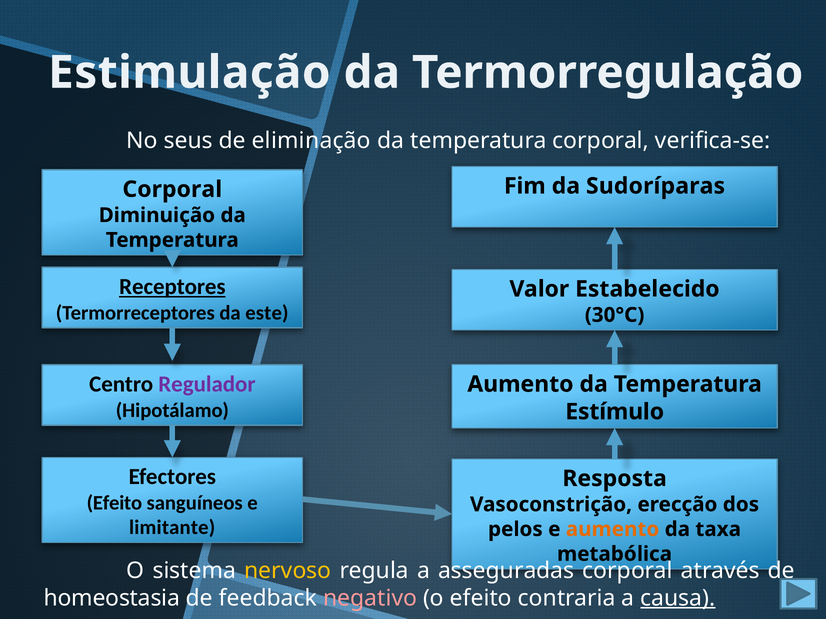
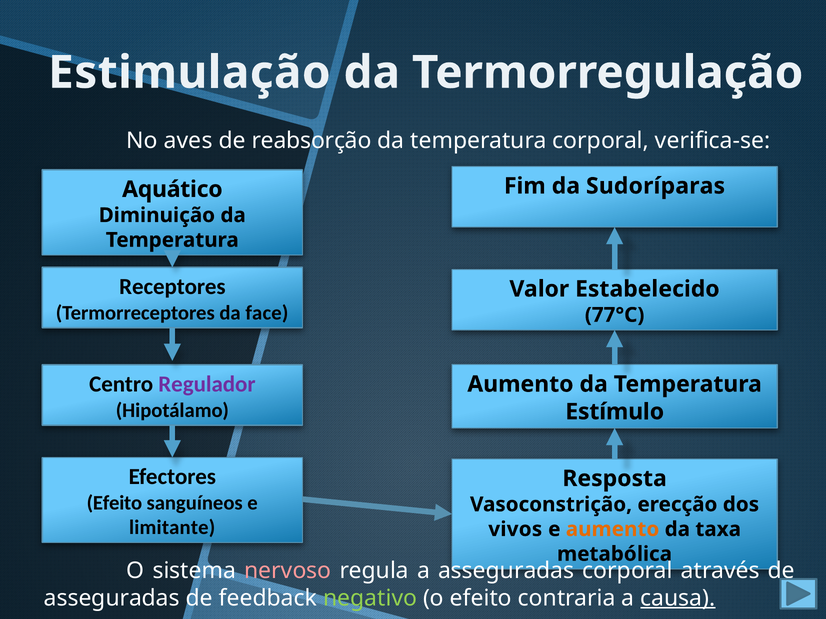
seus: seus -> aves (188, 141)
eliminação: eliminação -> reabsorção (312, 141)
Corporal: Corporal -> Aquático (172, 189)
Receptores underline: present -> none (172, 287)
este: este -> face (267, 313)
30°C: 30°C -> 77°C (615, 315)
pelos: pelos -> vivos (515, 530)
nervoso colour: yellow -> pink (288, 571)
homeostasia: homeostasia -> asseguradas (112, 598)
negativo colour: pink -> light green (370, 598)
